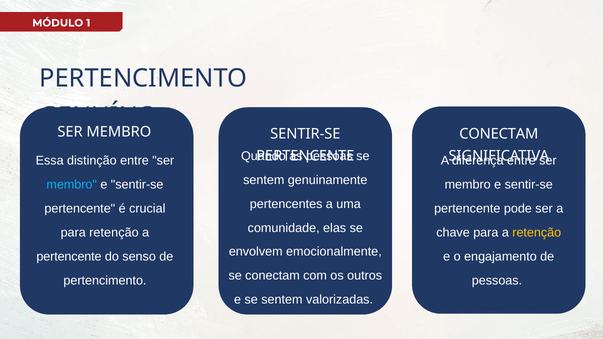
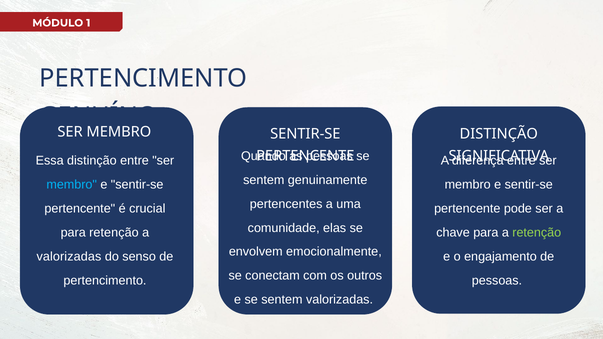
CONECTAM: CONECTAM -> DISTINÇÃO (499, 134)
retenção colour: yellow -> light green (537, 233)
pertencente: pertencente -> valorizadas (69, 257)
